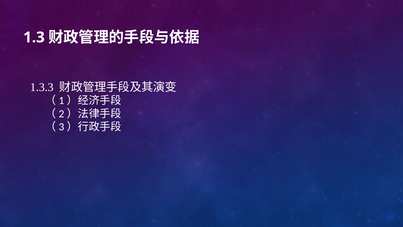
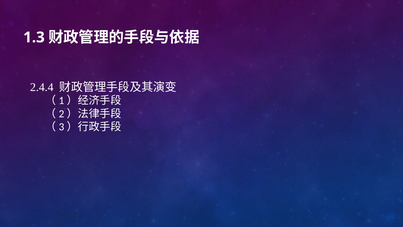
1.3.3: 1.3.3 -> 2.4.4 (42, 87)
